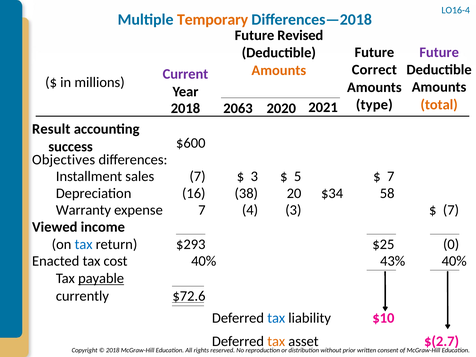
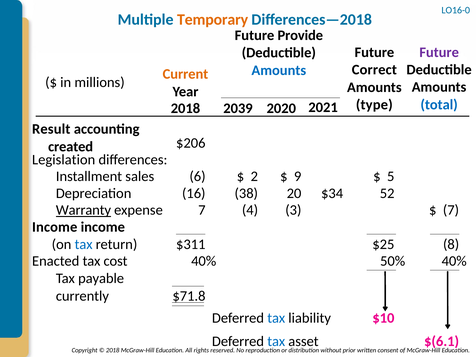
LO16-4: LO16-4 -> LO16-0 (456, 10)
Revised: Revised -> Provide (300, 35)
Amounts colour: orange -> blue (279, 70)
Current colour: purple -> orange (185, 74)
total colour: orange -> blue (439, 105)
2063: 2063 -> 2039 (238, 108)
$600: $600 -> $206 (191, 143)
success: success -> created (71, 147)
Objectives: Objectives -> Legislation (64, 160)
sales 7: 7 -> 6 (198, 177)
3: 3 -> 2 (254, 177)
5: 5 -> 9 (298, 177)
7: 7 -> 5 (391, 177)
58: 58 -> 52 (387, 193)
Warranty underline: none -> present (83, 210)
Viewed: Viewed -> Income (55, 227)
$293: $293 -> $311 (191, 244)
0: 0 -> 8 (451, 244)
43%: 43% -> 50% (393, 261)
payable underline: present -> none (101, 278)
$72.6: $72.6 -> $71.8 (189, 296)
tax colour: orange -> blue (276, 341)
$(2.7: $(2.7 -> $(6.1 (442, 341)
